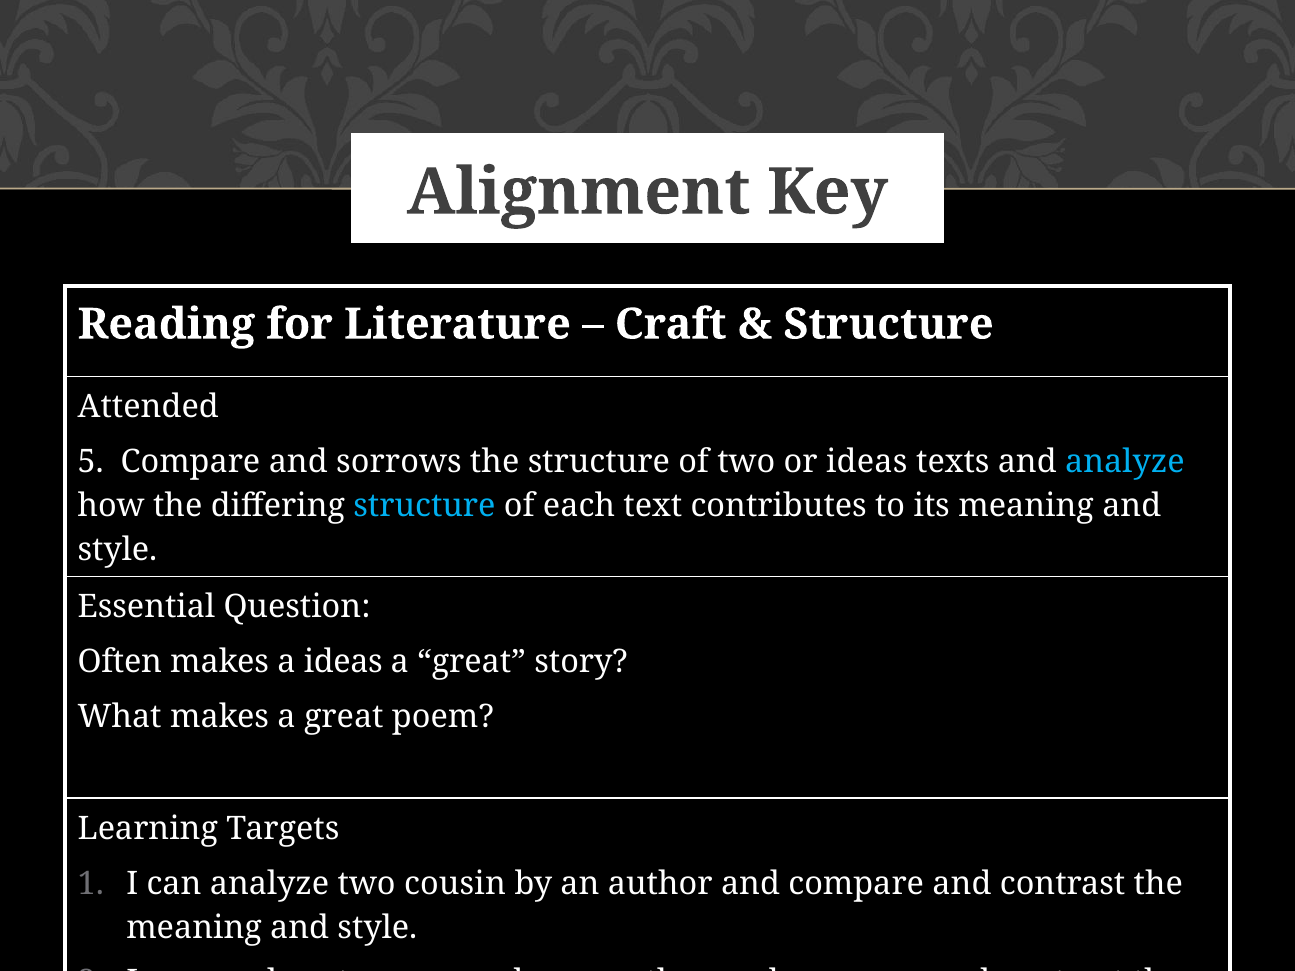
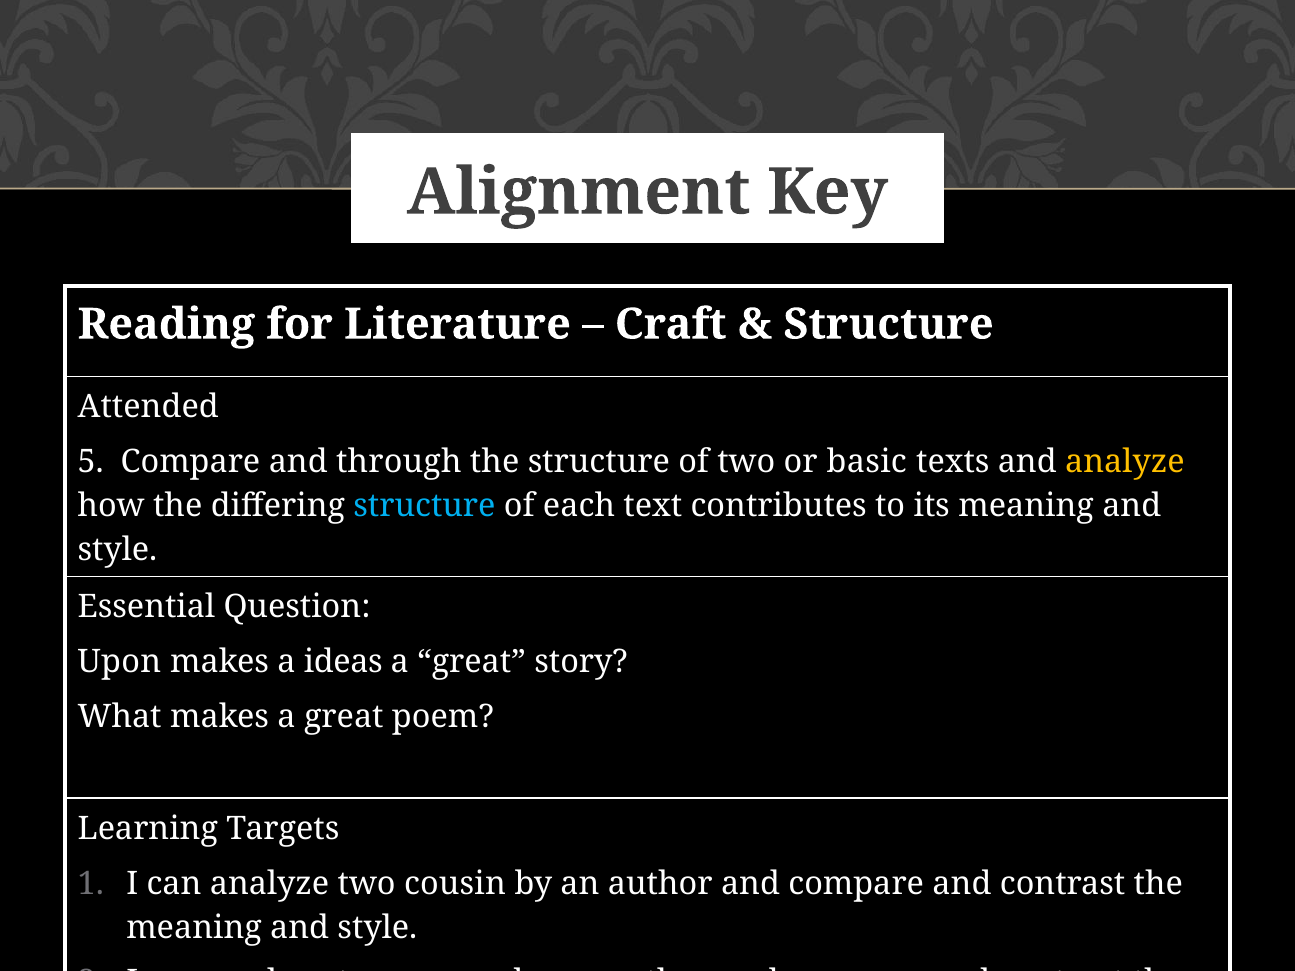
sorrows: sorrows -> through (399, 462)
or ideas: ideas -> basic (867, 462)
analyze colour: light blue -> yellow (1125, 462)
Often: Often -> Upon (119, 662)
